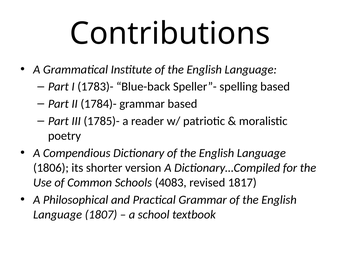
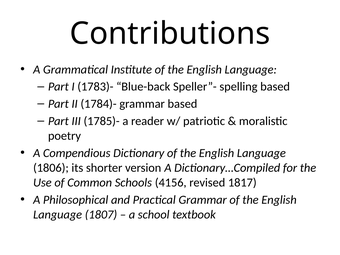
4083: 4083 -> 4156 (171, 183)
